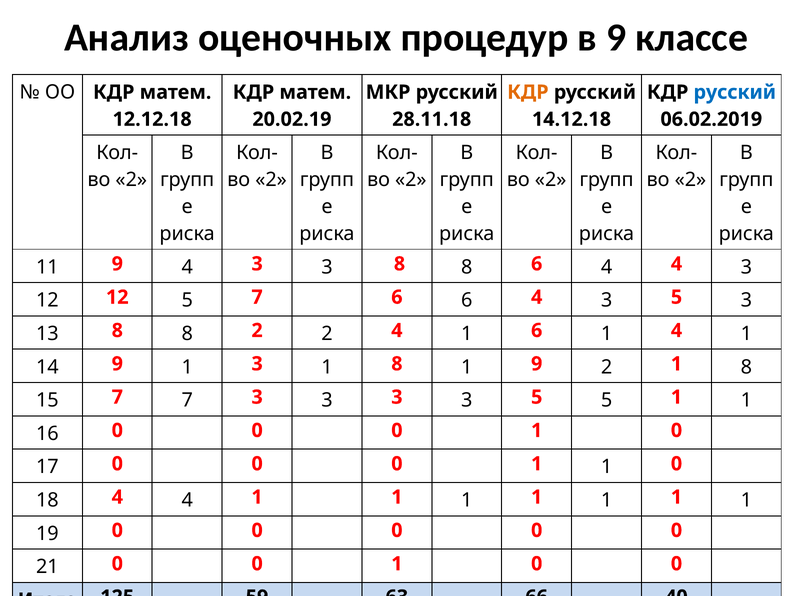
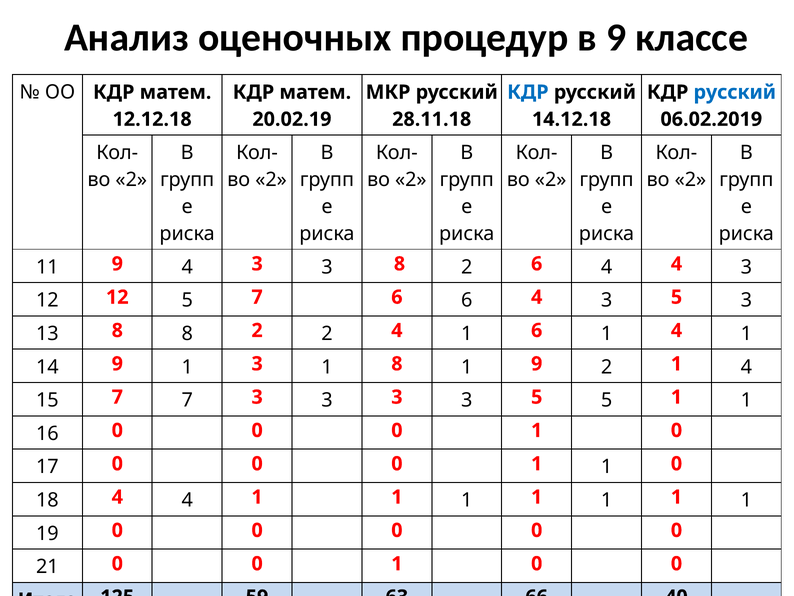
КДР colour: orange -> blue (528, 92)
3 8 8: 8 -> 2 (467, 267)
2 1 8: 8 -> 4 (746, 367)
